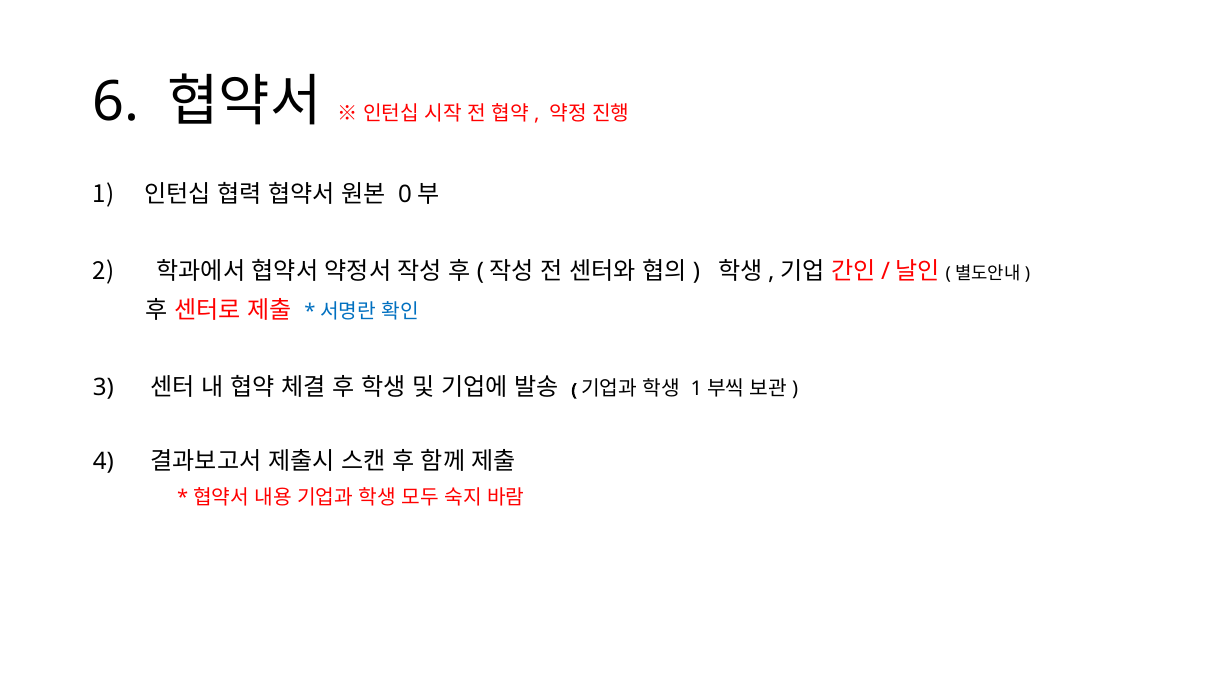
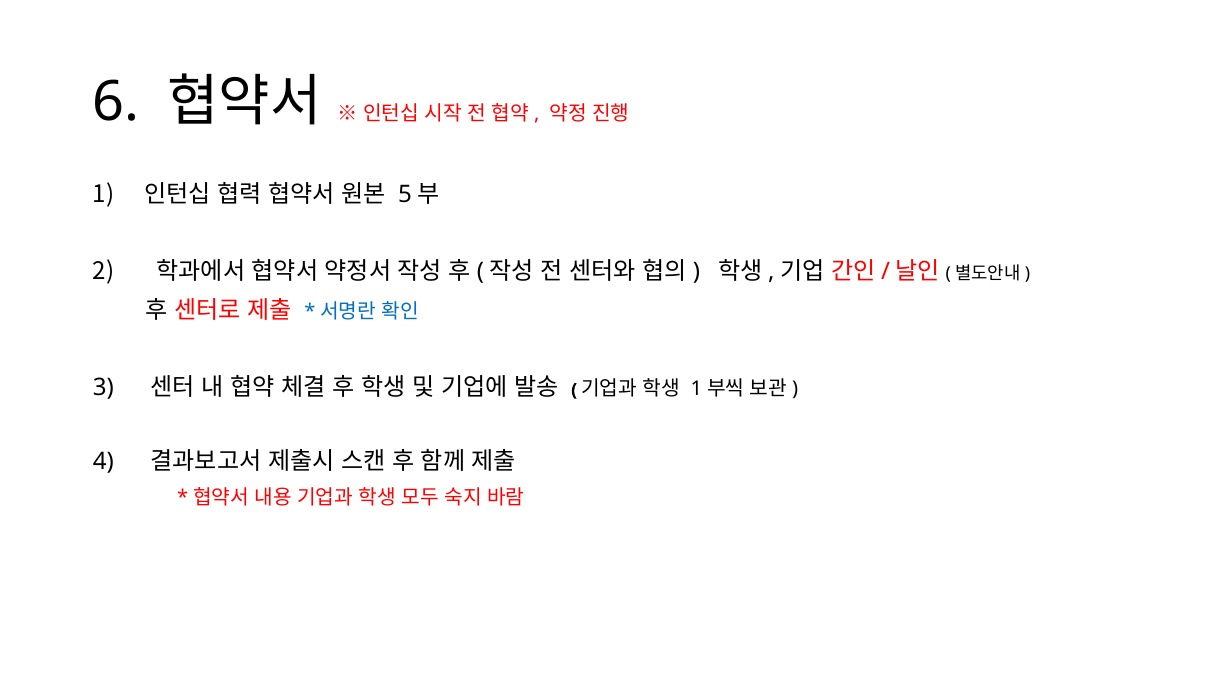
0: 0 -> 5 (405, 195)
